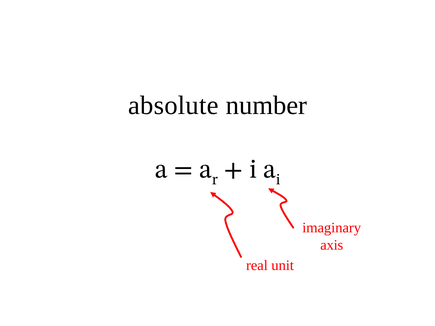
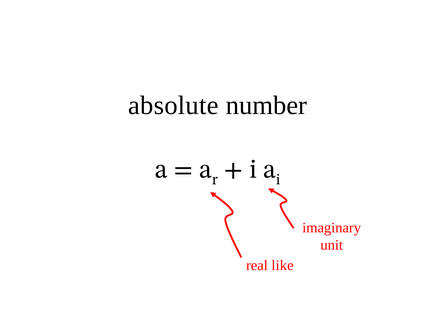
axis: axis -> unit (332, 245)
unit: unit -> like (283, 266)
